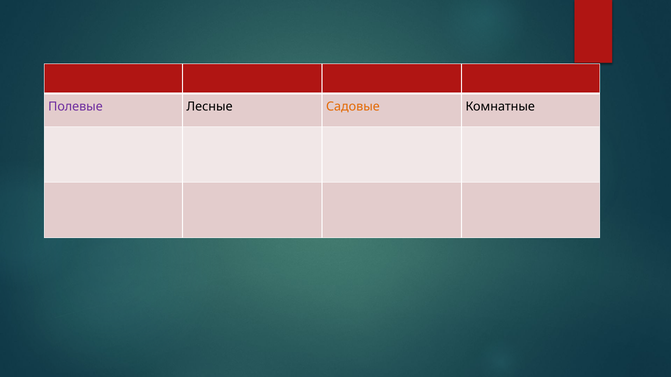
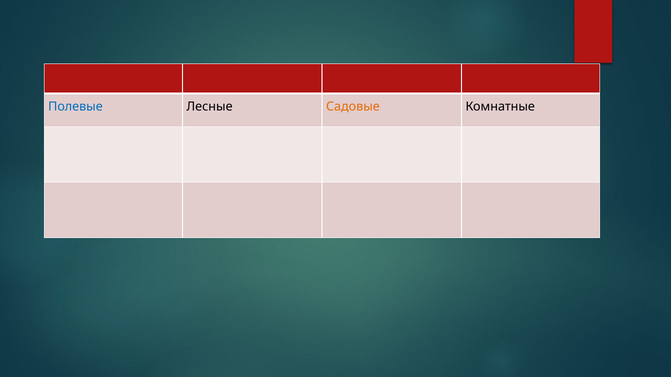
Полевые colour: purple -> blue (75, 107)
